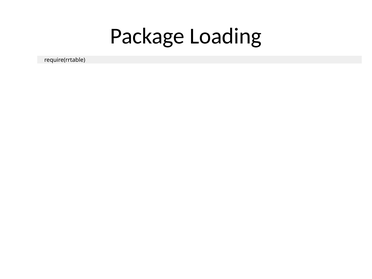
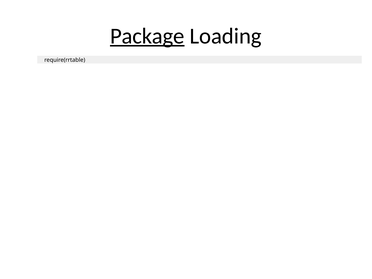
Package underline: none -> present (147, 36)
